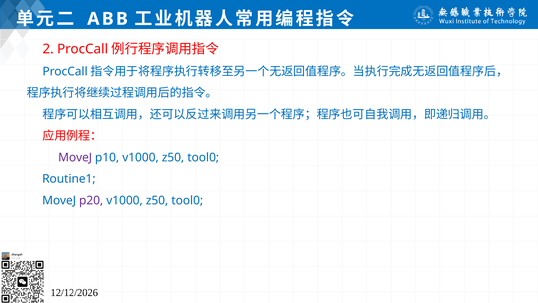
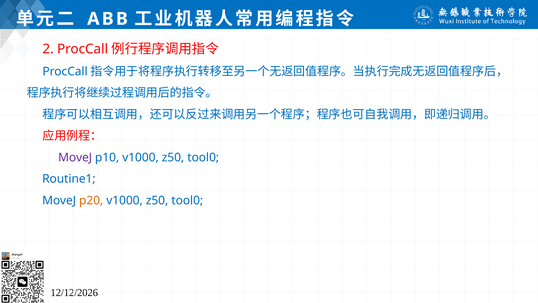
p20 colour: purple -> orange (91, 200)
